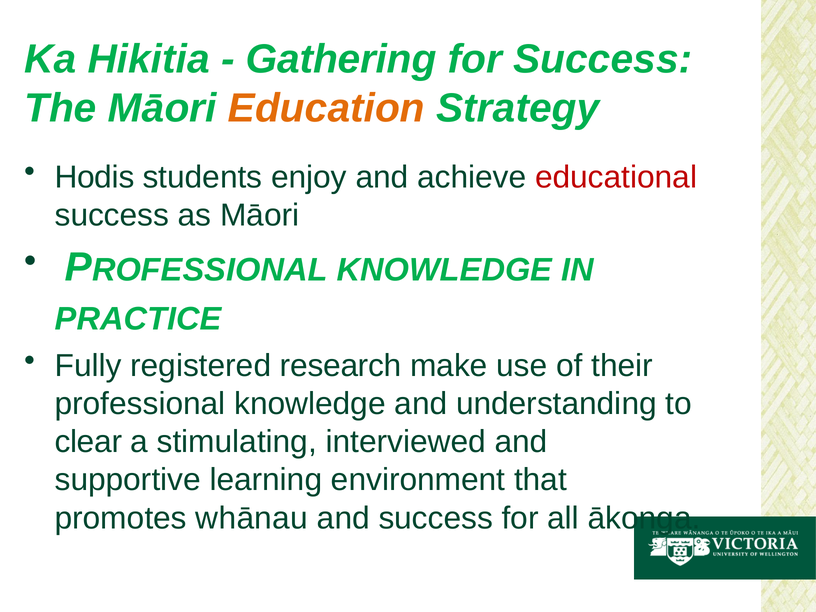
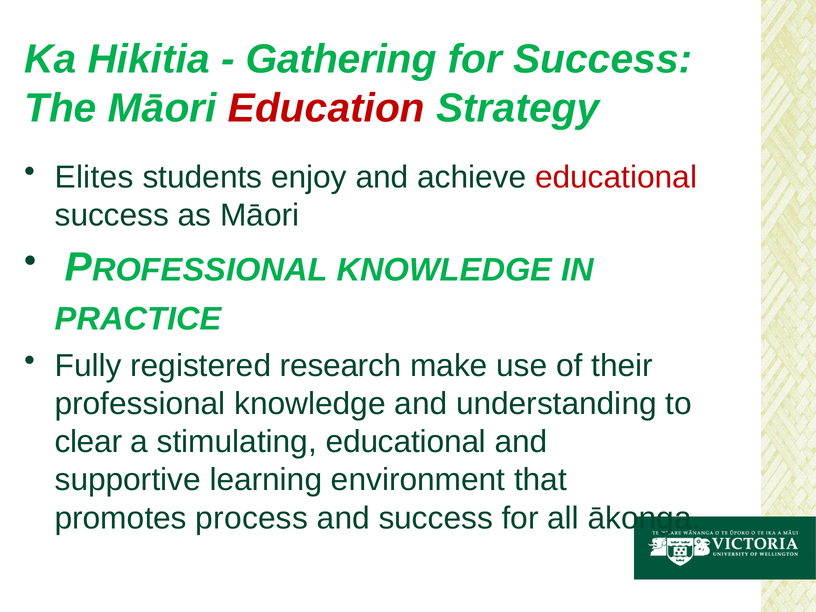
Education colour: orange -> red (326, 108)
Hodis: Hodis -> Elites (94, 177)
stimulating interviewed: interviewed -> educational (406, 442)
whānau: whānau -> process (252, 518)
